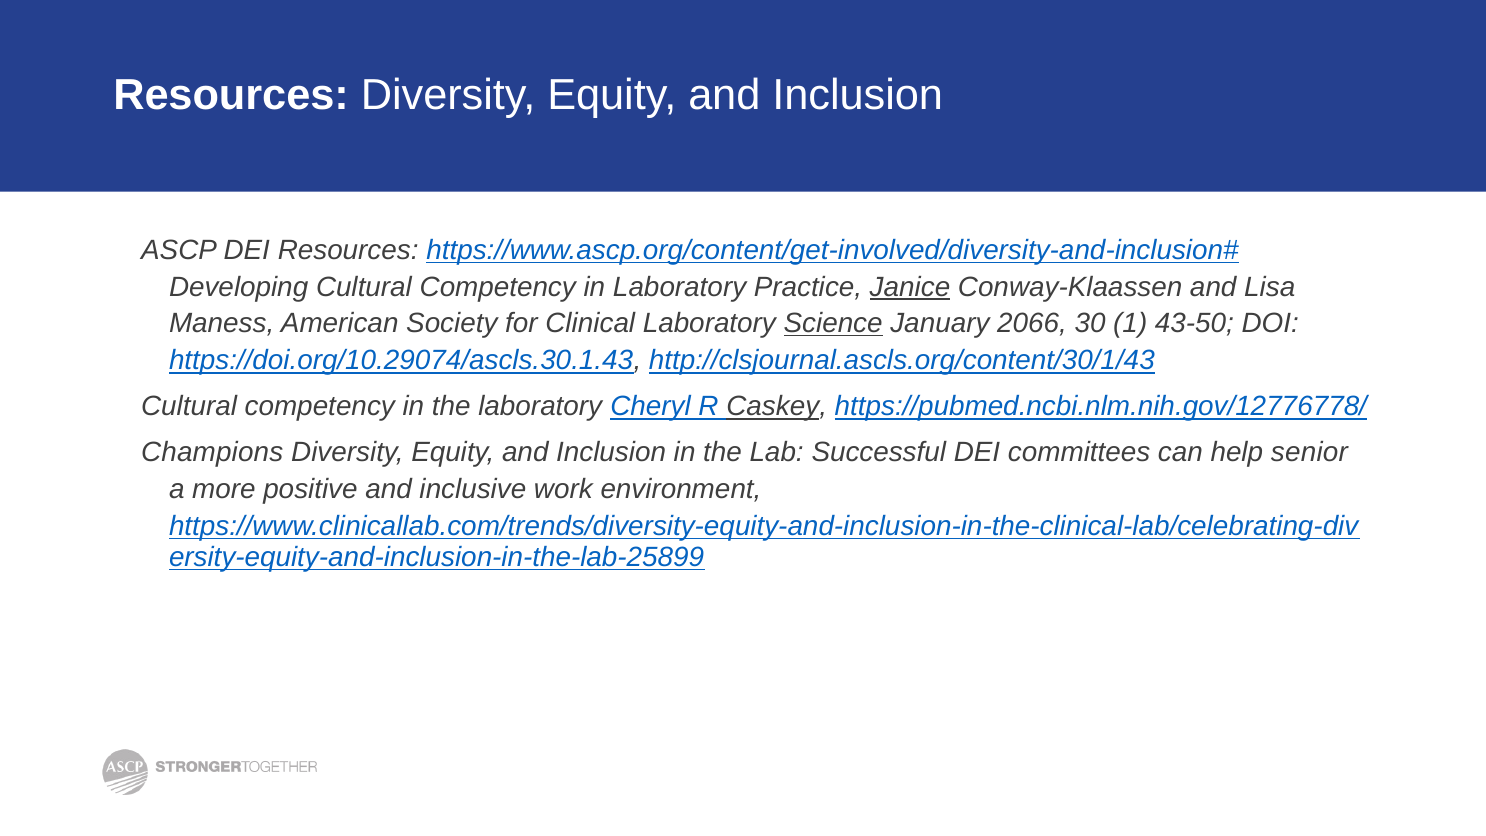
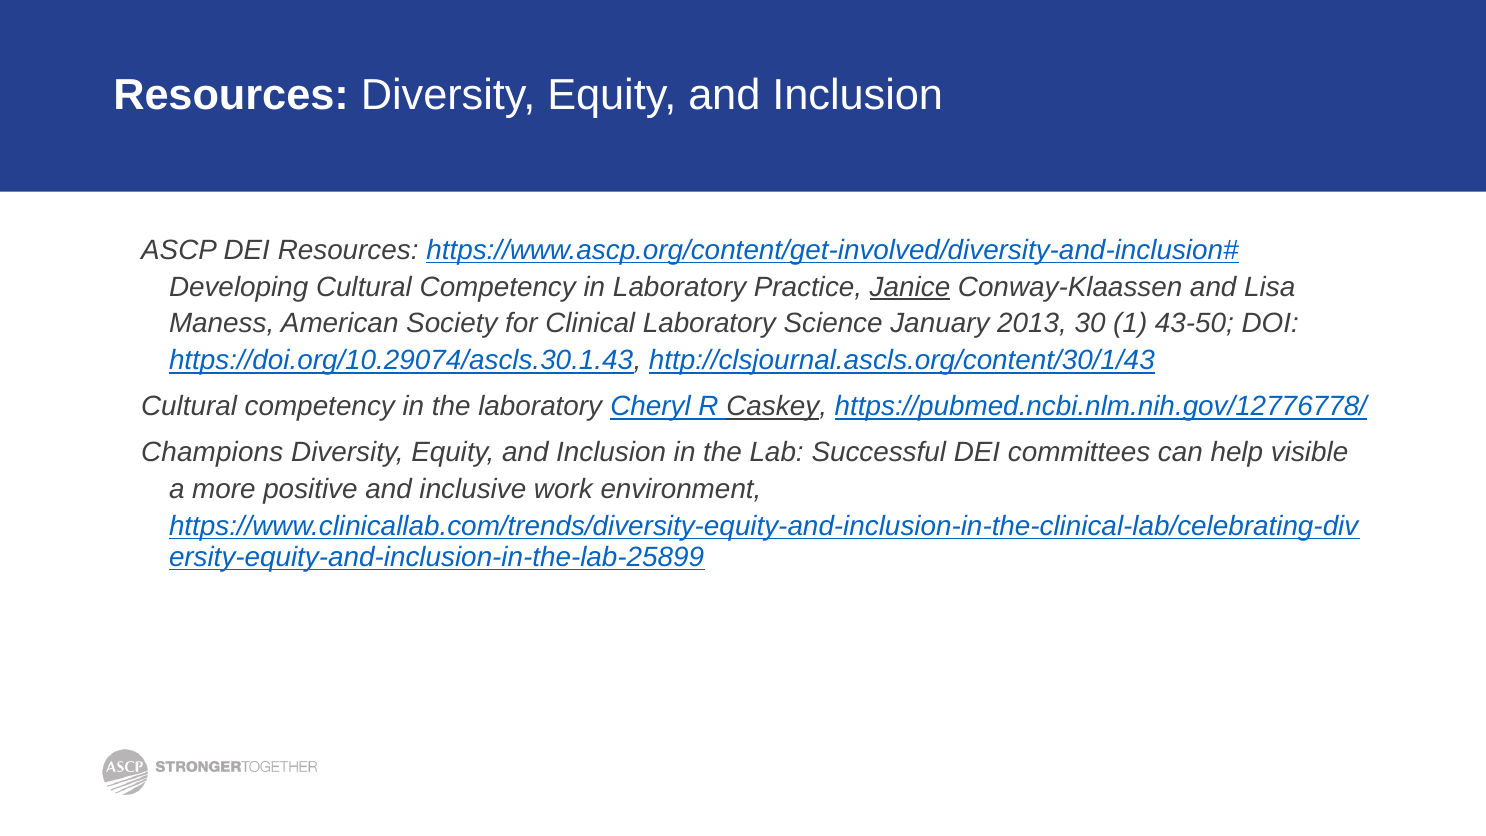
Science underline: present -> none (833, 324)
2066: 2066 -> 2013 (1032, 324)
senior: senior -> visible (1310, 453)
